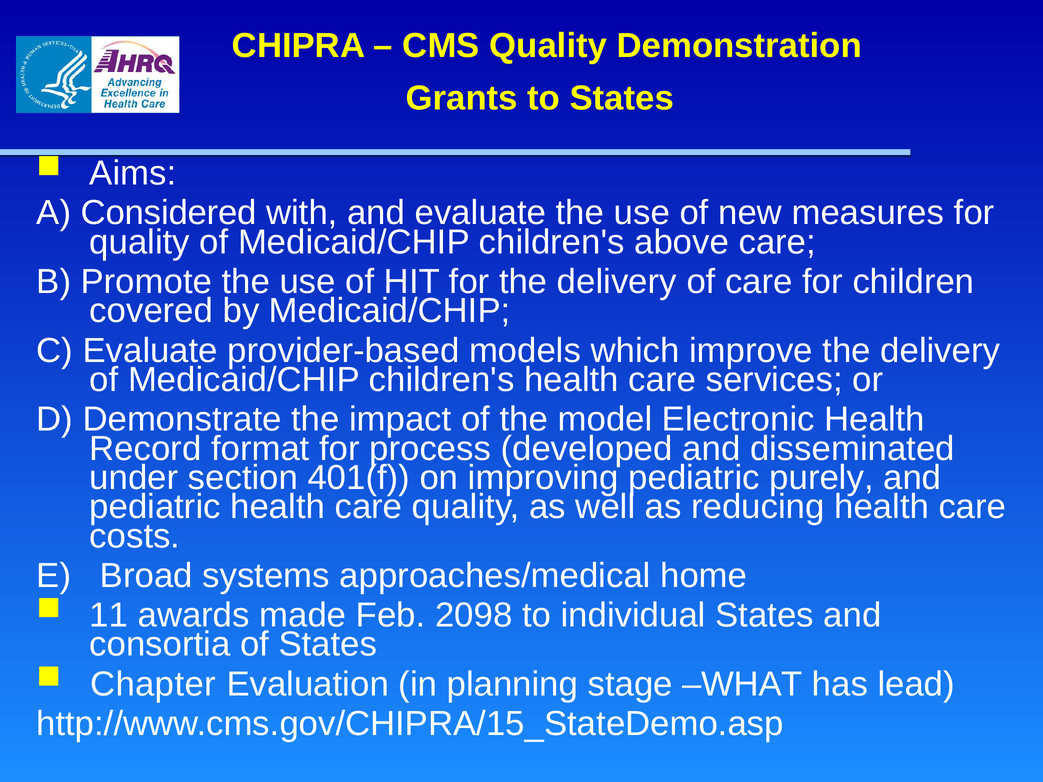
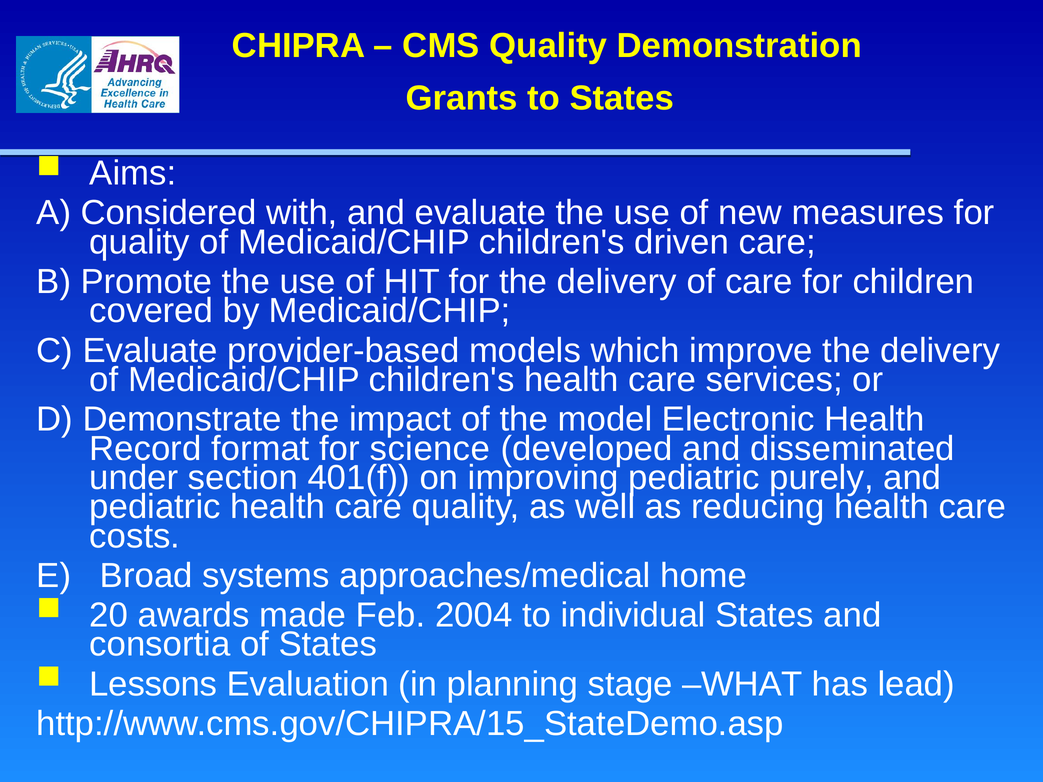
above: above -> driven (682, 242)
process: process -> science (430, 449)
11: 11 -> 20 (109, 616)
2098: 2098 -> 2004 (474, 616)
Chapter: Chapter -> Lessons (153, 684)
